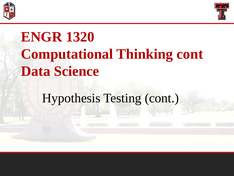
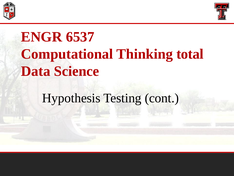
1320: 1320 -> 6537 (80, 37)
Thinking cont: cont -> total (190, 54)
